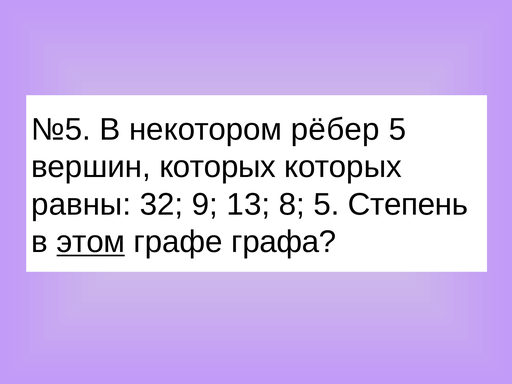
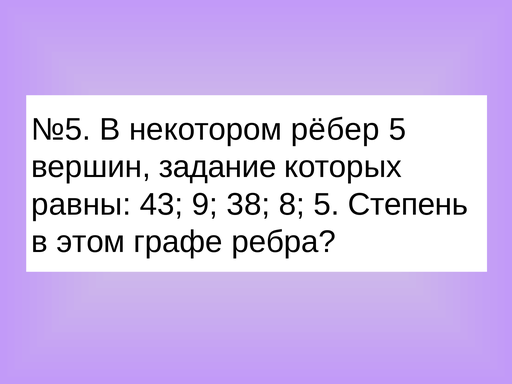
вершин которых: которых -> задание (218, 167)
32: 32 -> 43 (161, 204)
13: 13 -> 38 (248, 204)
этом underline: present -> none (91, 242)
графа: графа -> ребра (284, 242)
